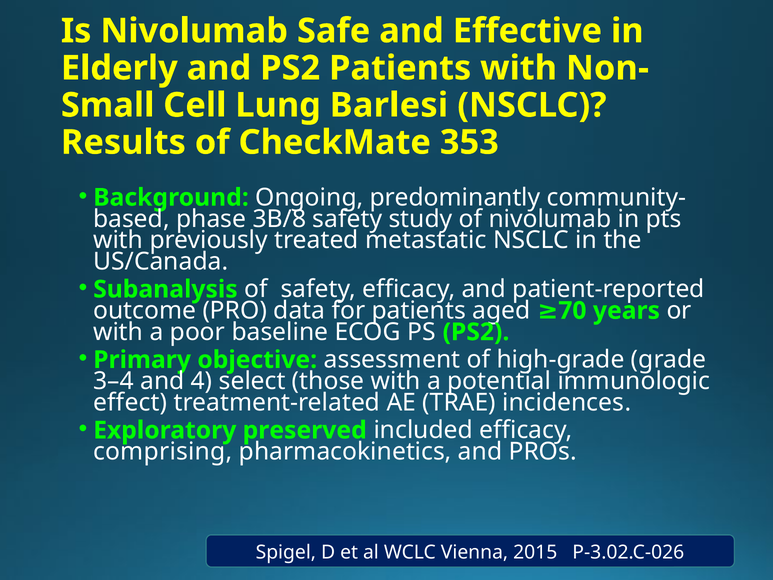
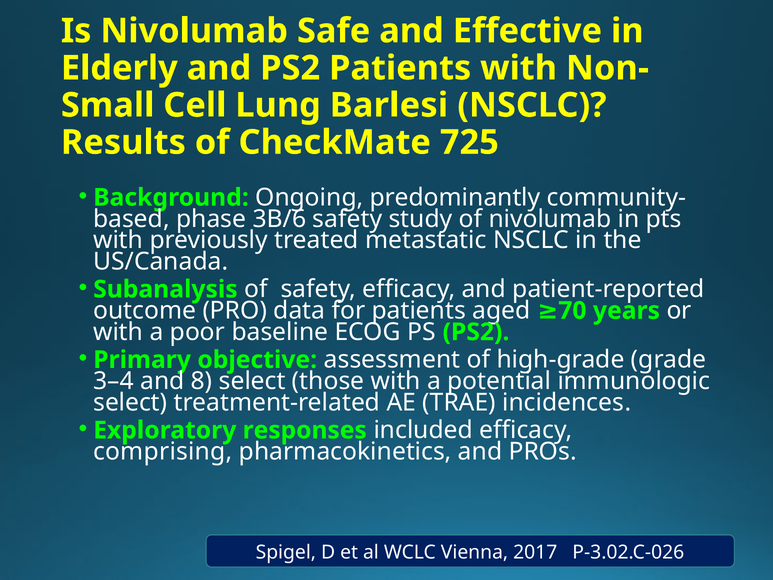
353: 353 -> 725 (469, 142)
3B/8: 3B/8 -> 3B/6 (279, 219)
4: 4 -> 8 (202, 381)
effect: effect -> select (130, 402)
preserved: preserved -> responses (305, 430)
2015: 2015 -> 2017 (535, 552)
